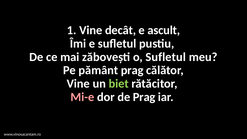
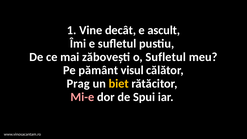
pământ prag: prag -> visul (132, 70)
Vine: Vine -> Prag (78, 84)
biet colour: light green -> yellow (119, 84)
de Prag: Prag -> Spui (144, 97)
